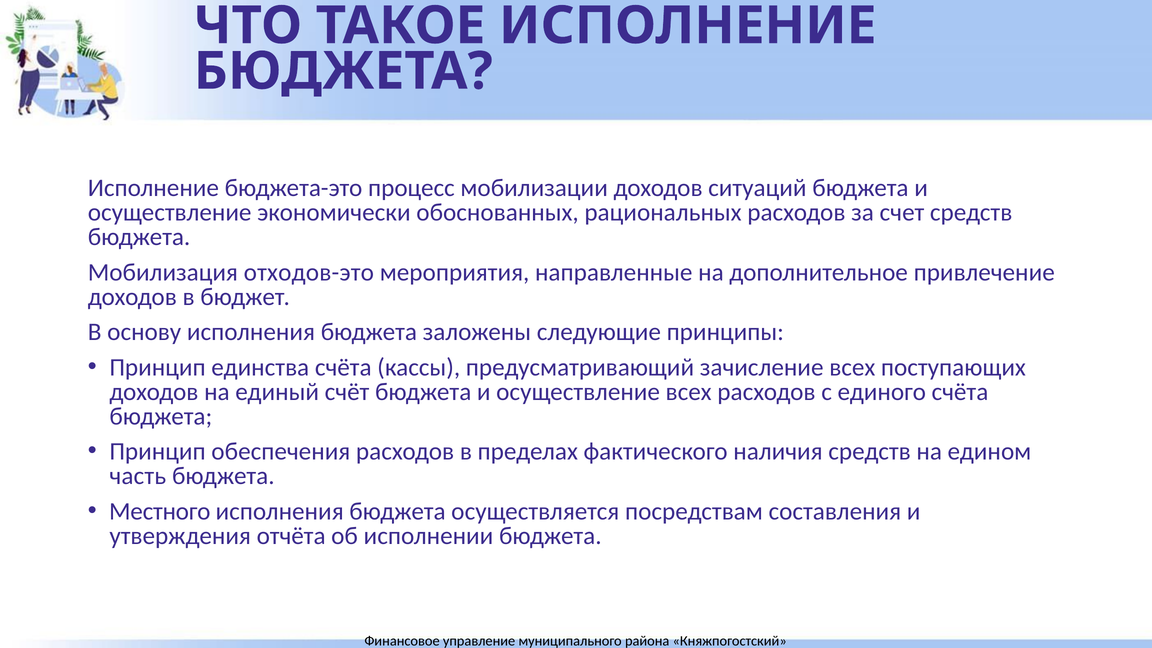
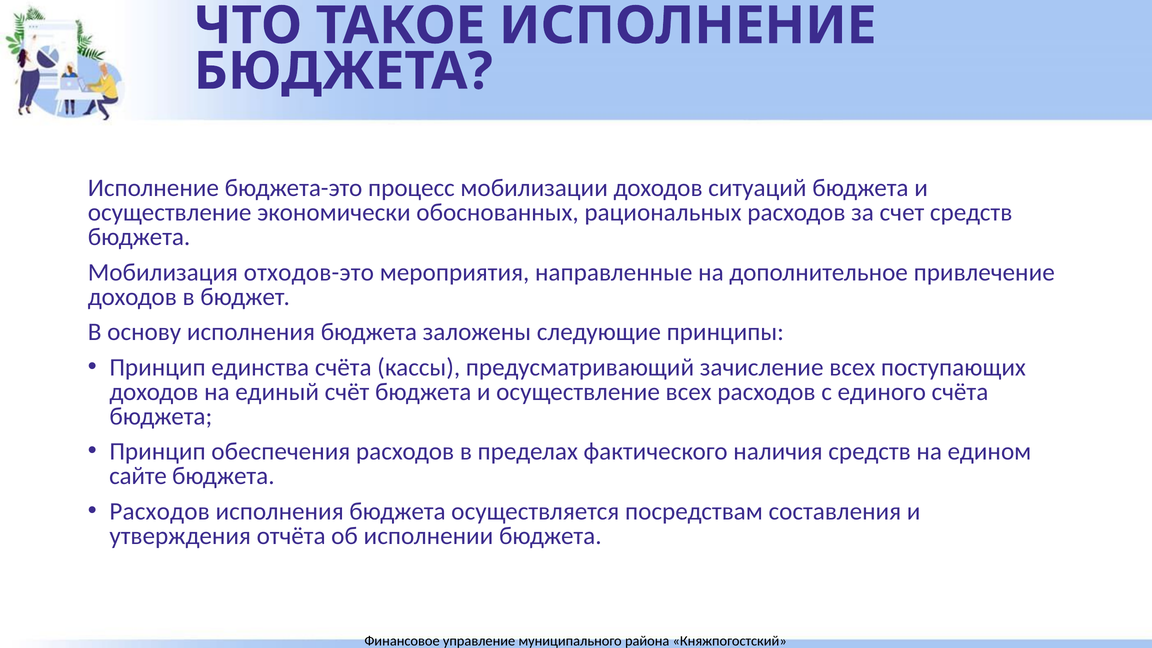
часть: часть -> сайте (138, 476)
Местного: Местного -> Расходов (160, 511)
